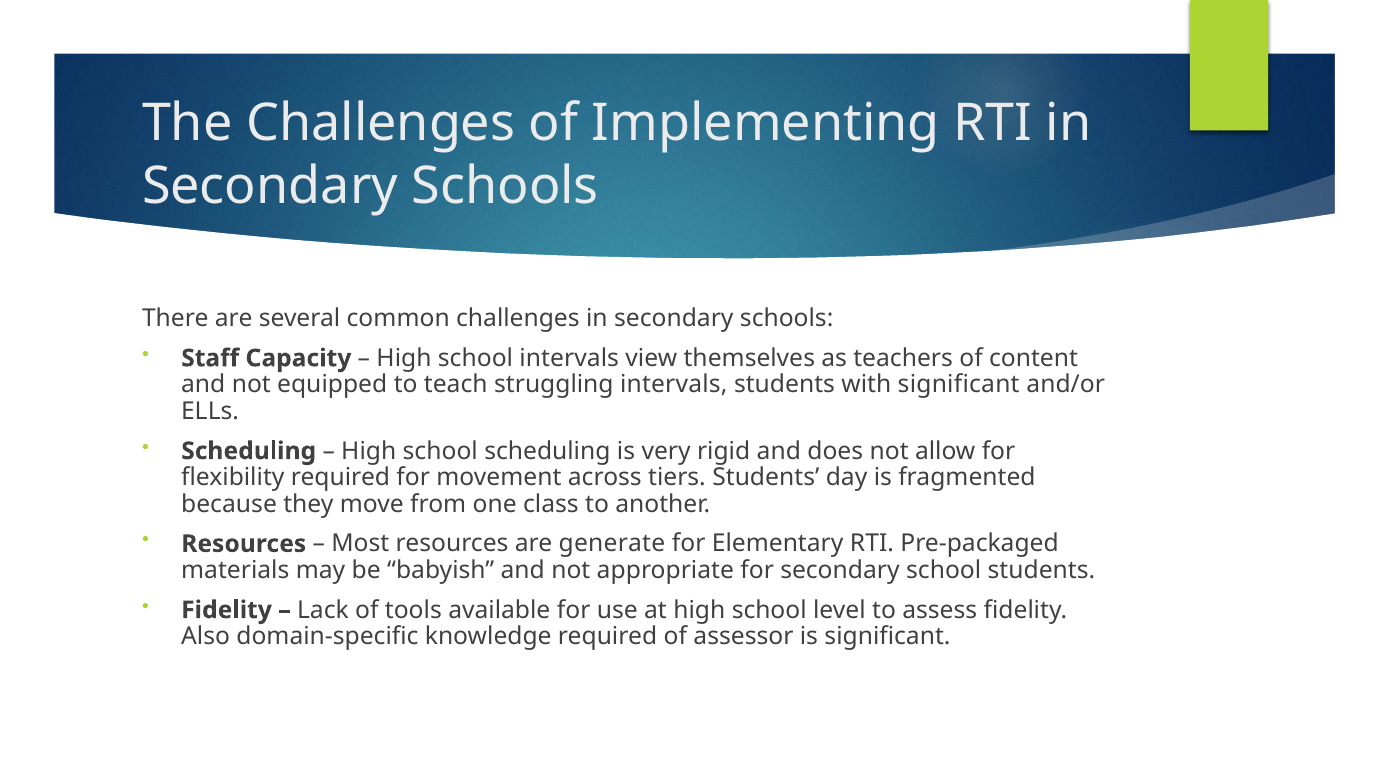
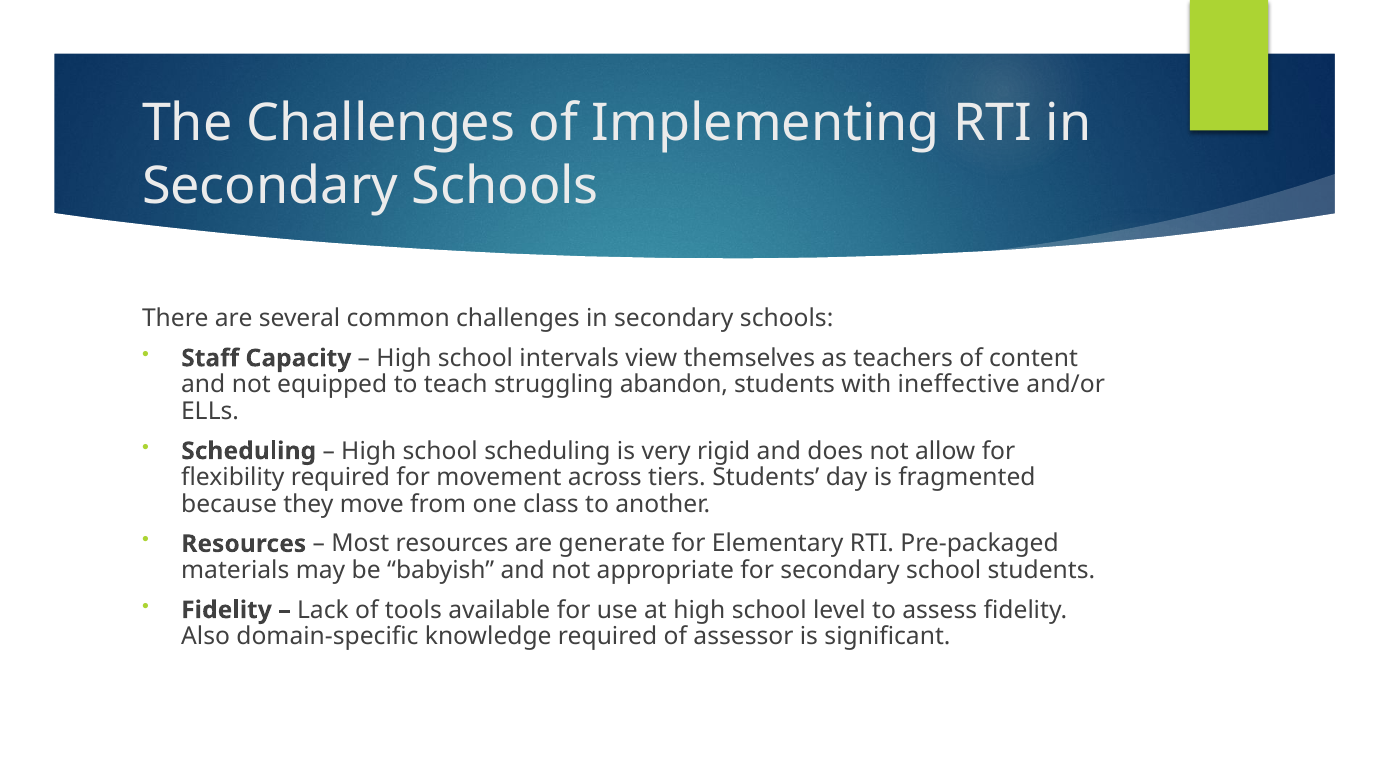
struggling intervals: intervals -> abandon (674, 385)
with significant: significant -> ineffective (959, 385)
